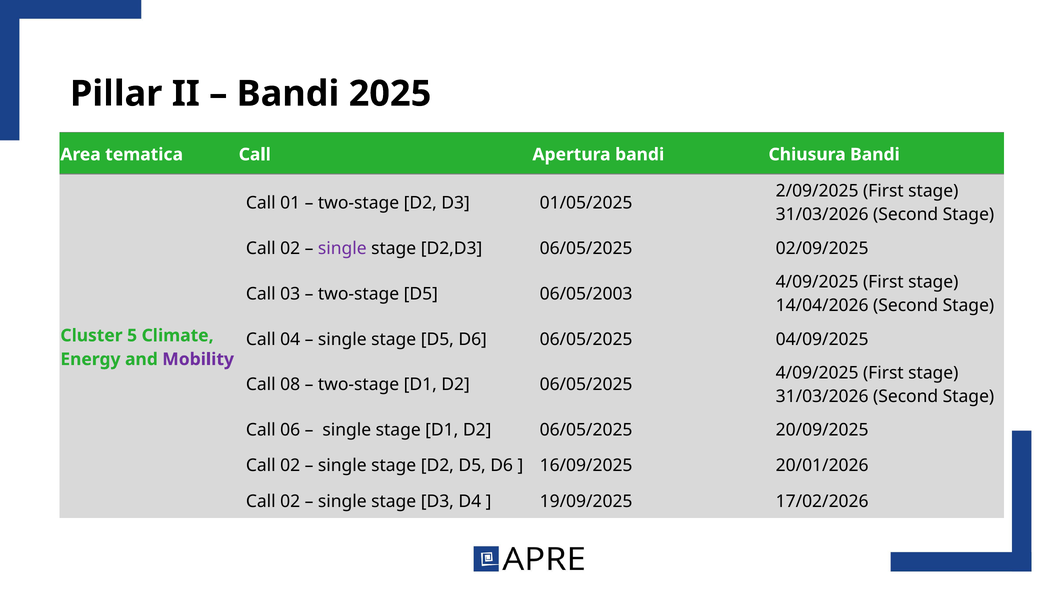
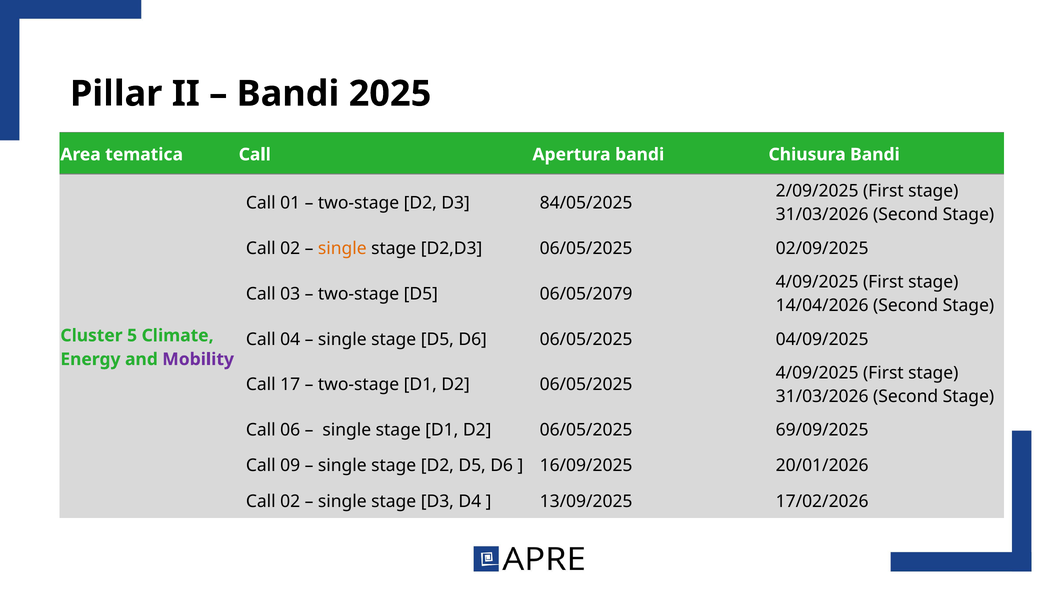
01/05/2025: 01/05/2025 -> 84/05/2025 (586, 203)
single colour: purple -> orange (342, 248)
06/05/2003: 06/05/2003 -> 06/05/2079 (586, 294)
08: 08 -> 17 (290, 385)
20/09/2025: 20/09/2025 -> 69/09/2025 (822, 430)
02: 02 -> 09 (290, 466)
19/09/2025: 19/09/2025 -> 13/09/2025 (586, 501)
